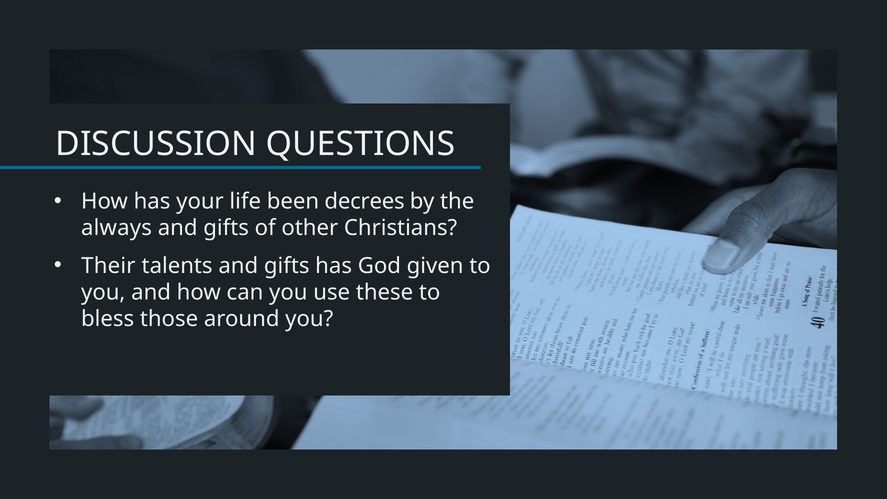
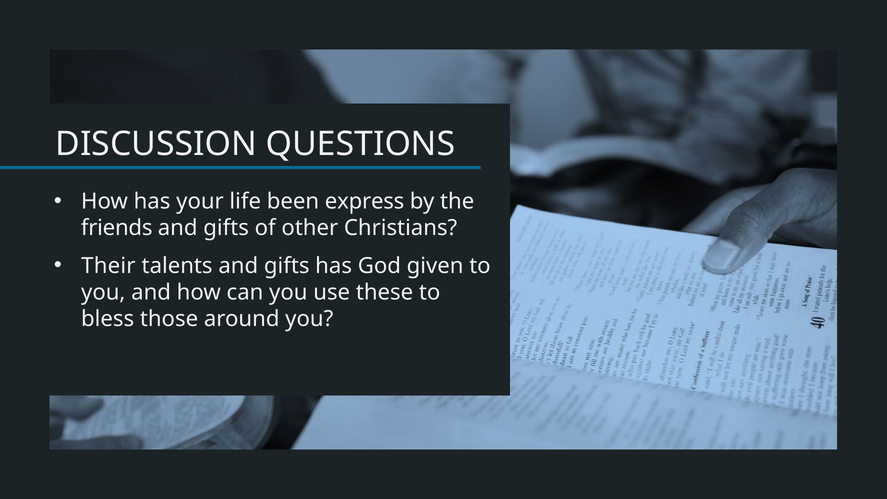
decrees: decrees -> express (365, 201)
always: always -> friends (117, 228)
